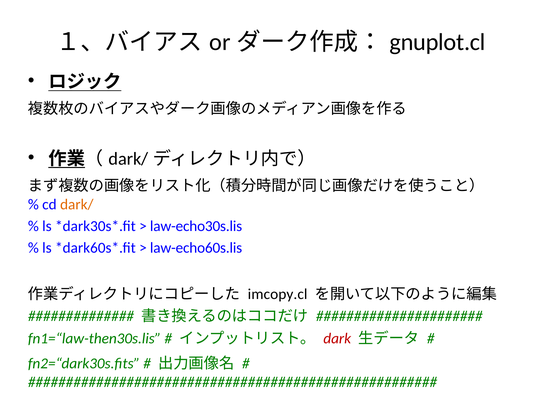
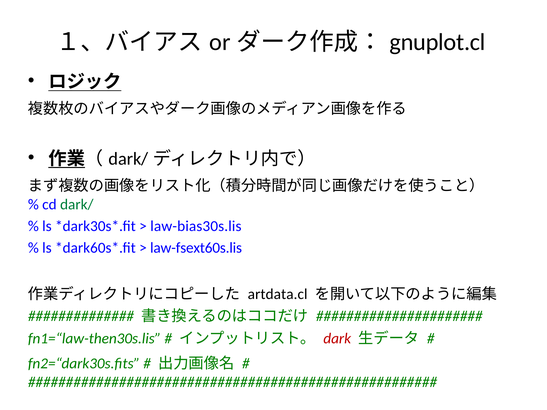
dark/ colour: orange -> green (77, 205)
law-echo30s.lis: law-echo30s.lis -> law-bias30s.lis (196, 226)
law-echo60s.lis: law-echo60s.lis -> law-fsext60s.lis (196, 248)
imcopy.cl: imcopy.cl -> artdata.cl (278, 294)
